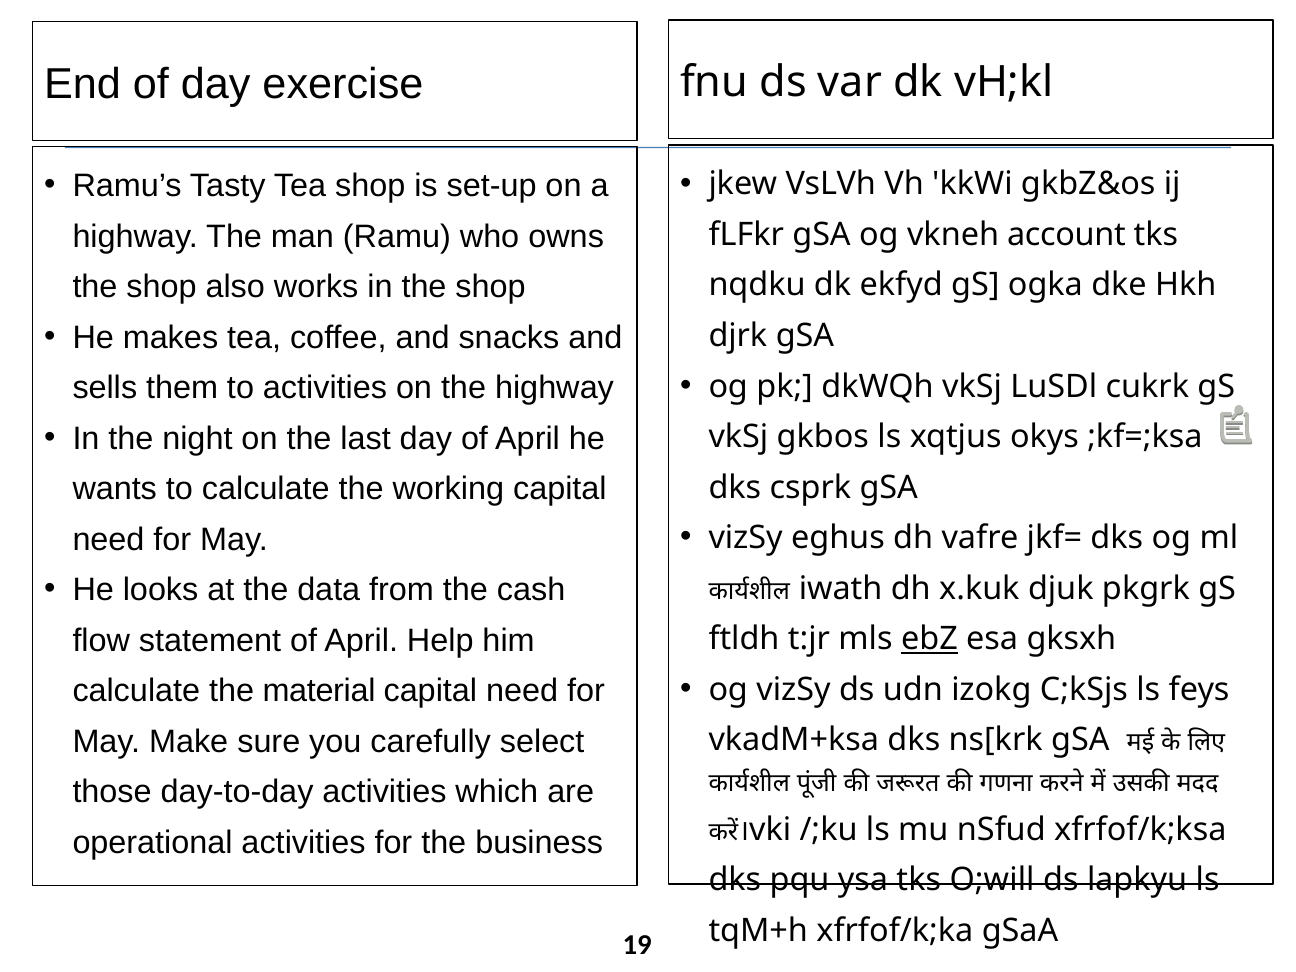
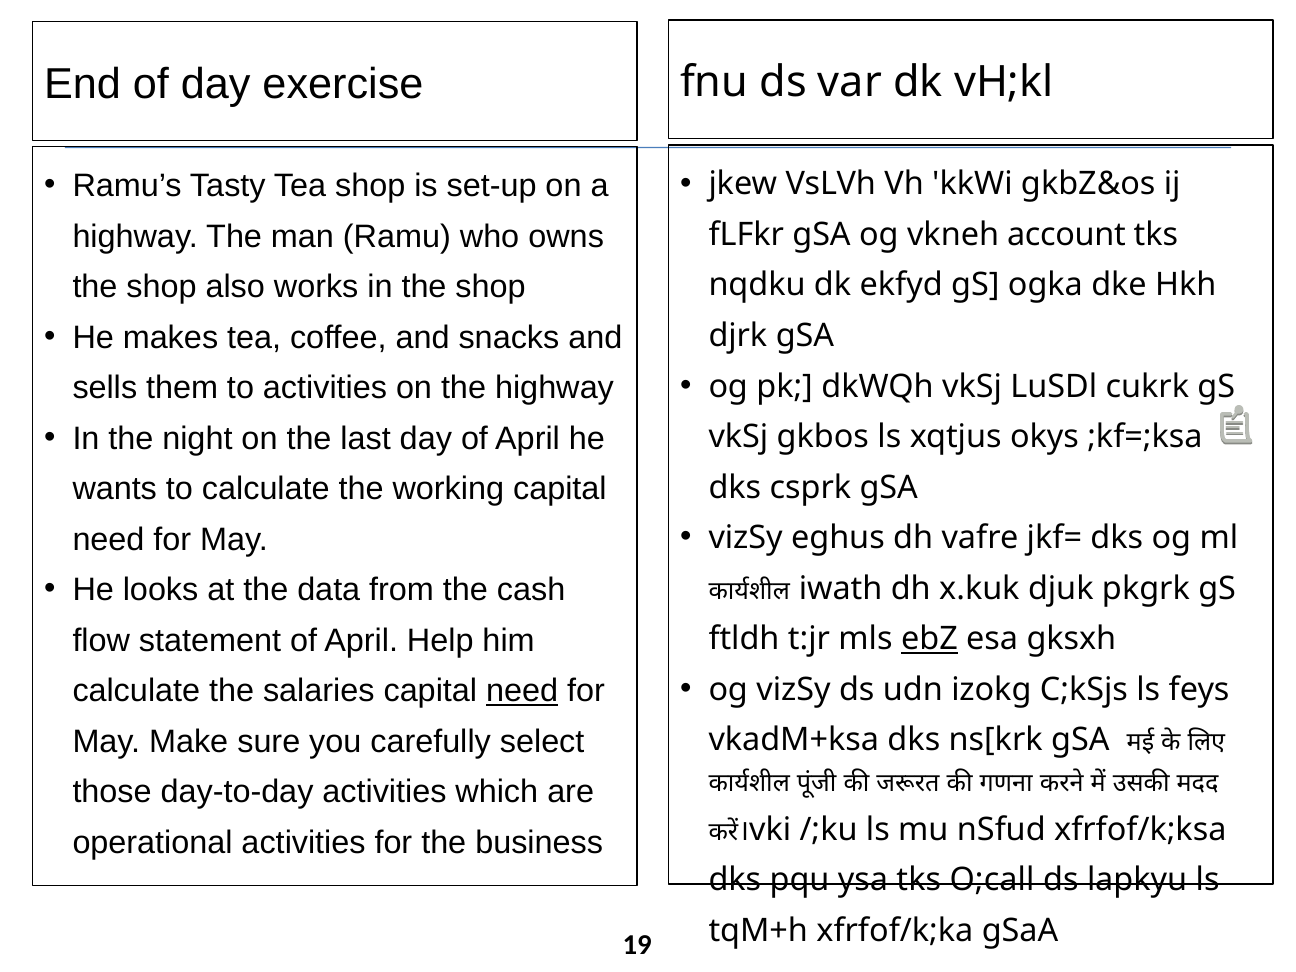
material: material -> salaries (319, 691)
need underline: none -> present (522, 691)
O;will: O;will -> O;call (992, 880)
